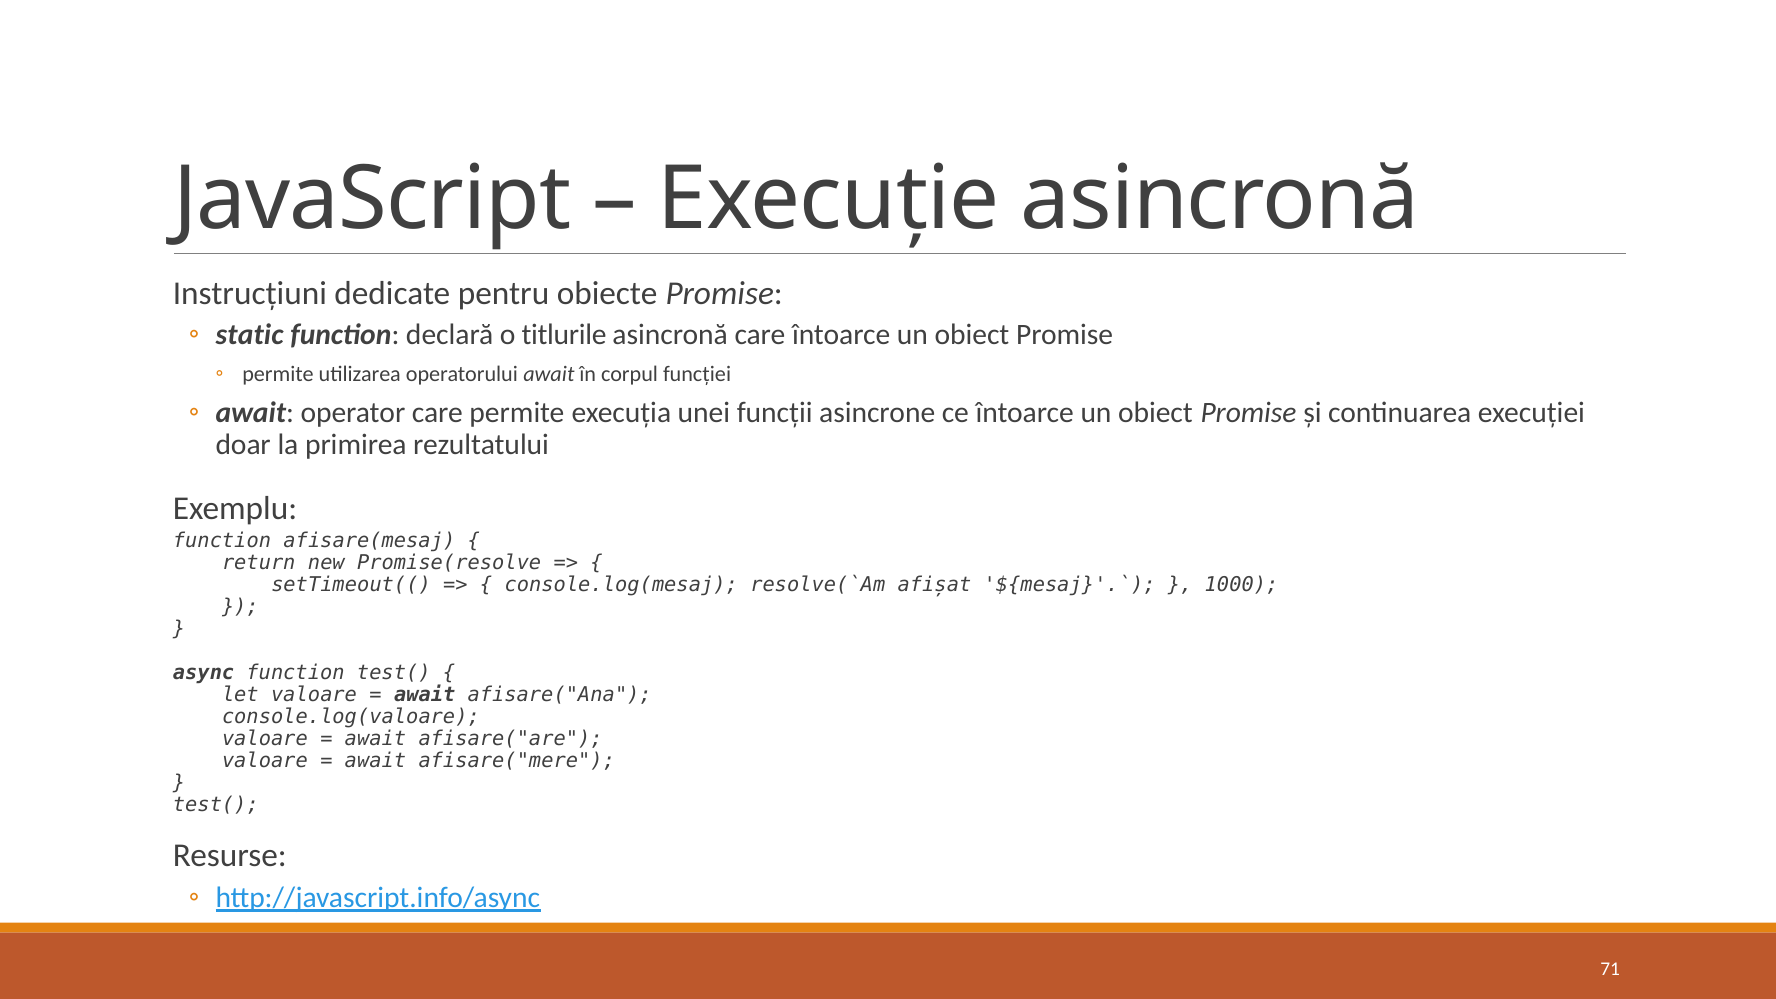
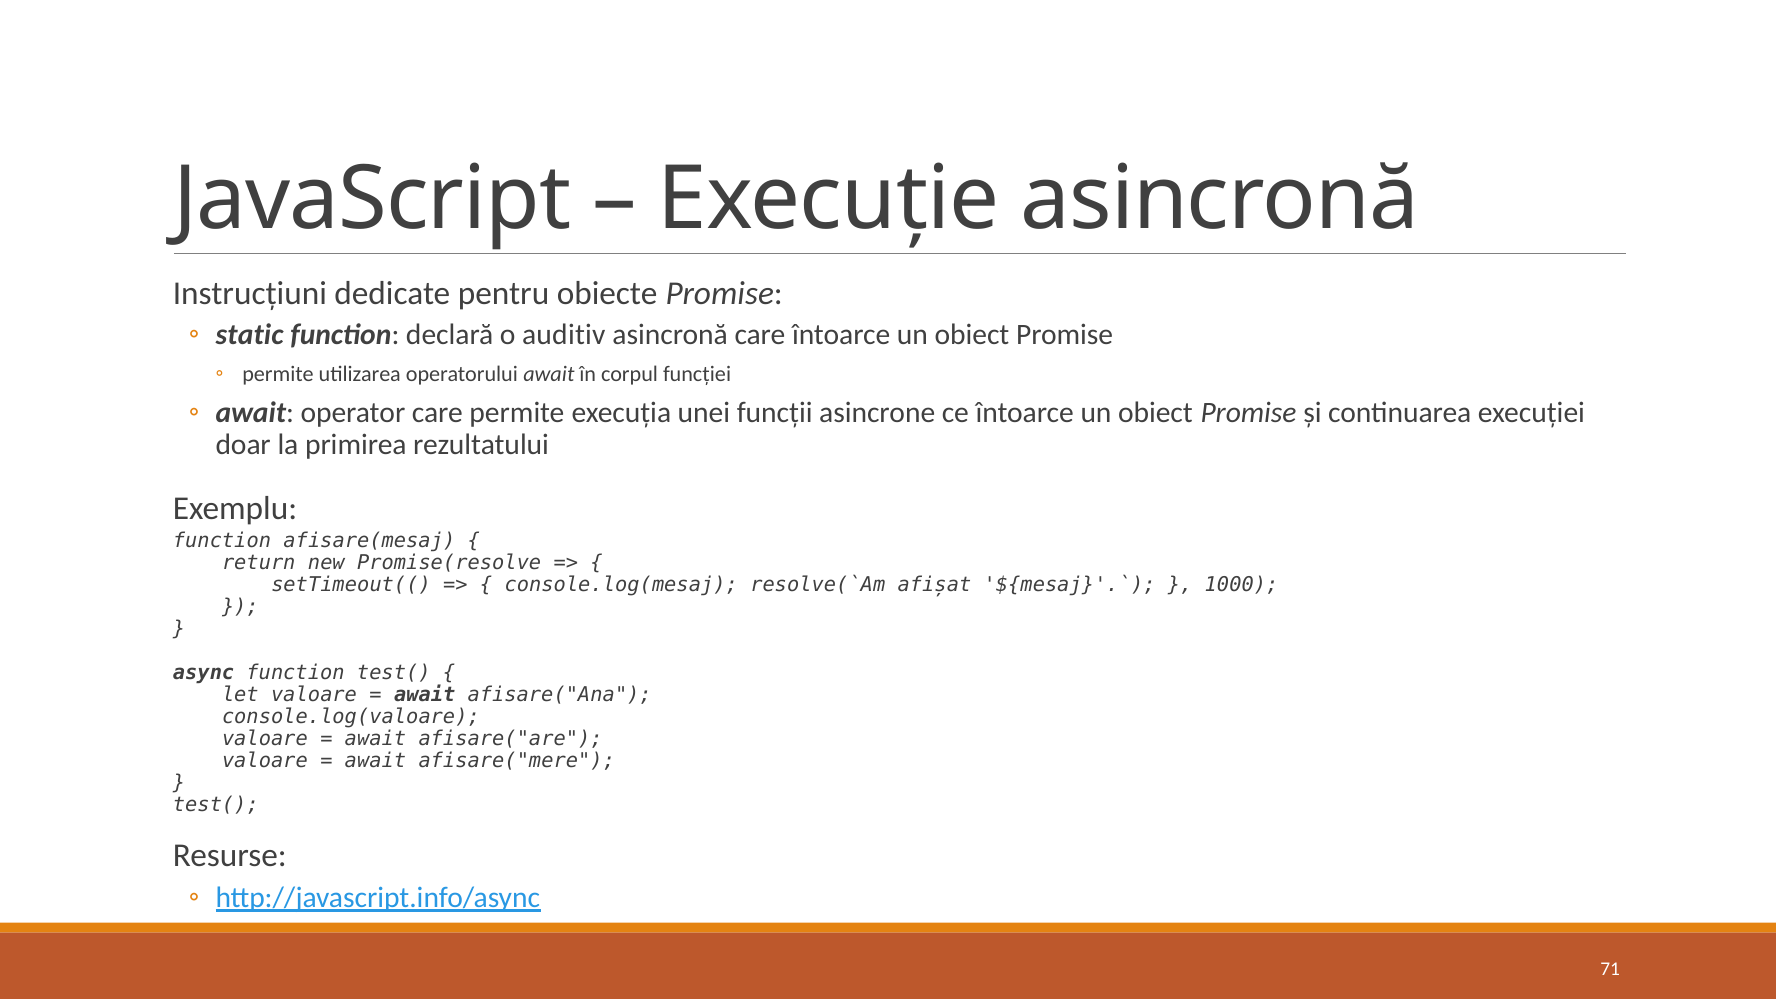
titlurile: titlurile -> auditiv (564, 335)
